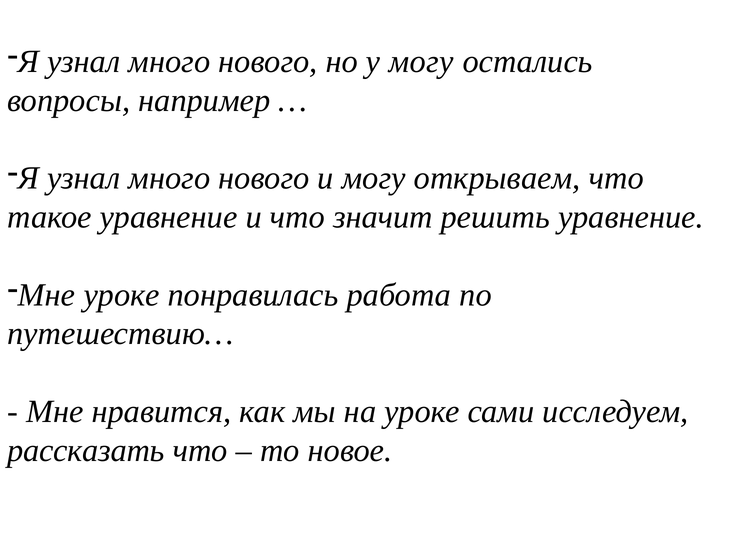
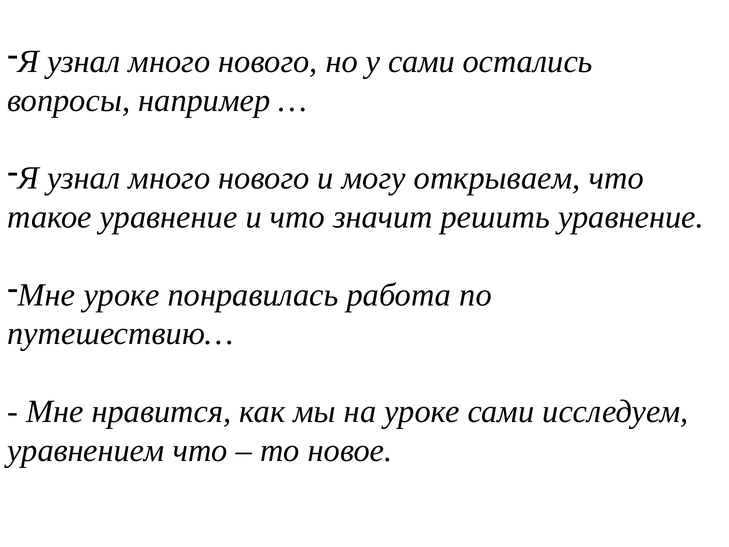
у могу: могу -> сами (422, 61)
рассказать: рассказать -> уравнением (86, 450)
